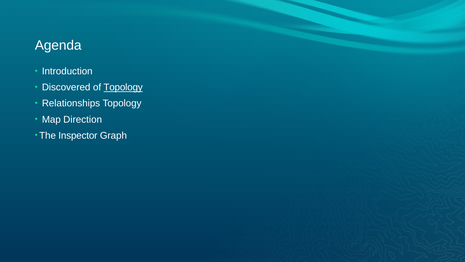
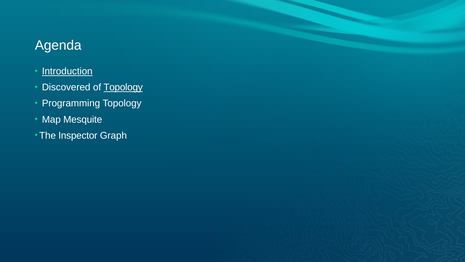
Introduction underline: none -> present (67, 71)
Relationships: Relationships -> Programming (71, 103)
Direction: Direction -> Mesquite (83, 119)
